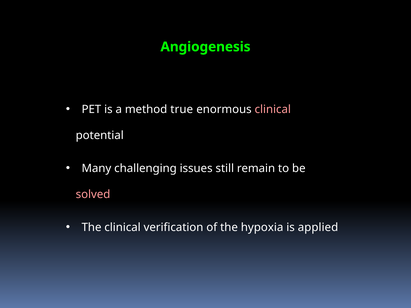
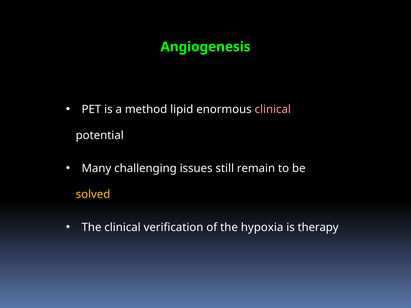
true: true -> lipid (182, 109)
solved colour: pink -> yellow (93, 195)
applied: applied -> therapy (318, 227)
